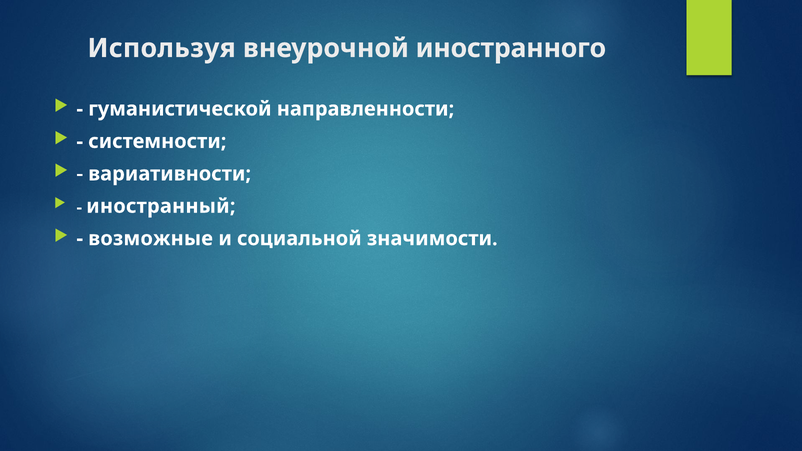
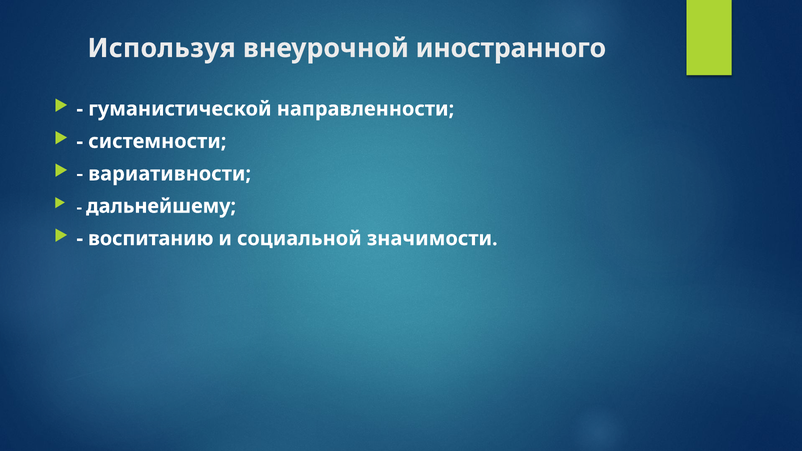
иностранный: иностранный -> дальнейшему (161, 206)
возможные: возможные -> воспитанию (151, 239)
